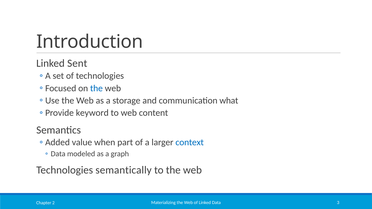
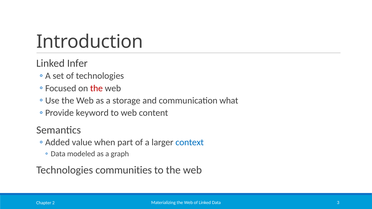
Sent: Sent -> Infer (77, 63)
the colour: blue -> red (96, 88)
semantically: semantically -> communities (124, 170)
